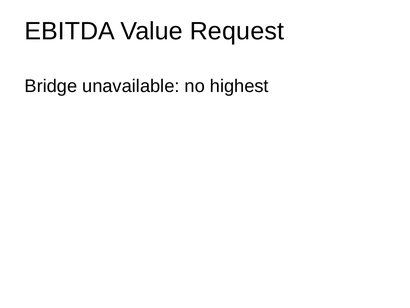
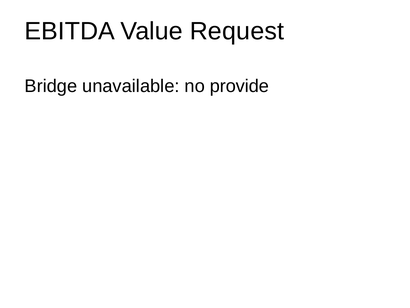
highest: highest -> provide (239, 86)
